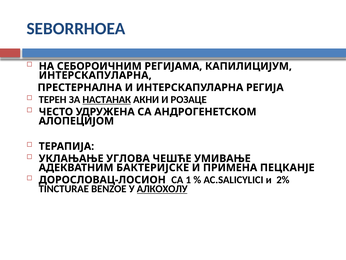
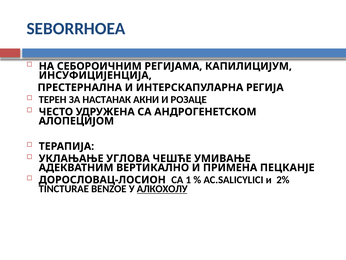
ИНТЕРСКАПУЛАРНА: ИНТЕРСКАПУЛАРНА -> ИНСУФИЦИЈЕНЦИЈА (95, 75)
НАСТАНАК underline: present -> none (107, 99)
БАКТЕРИЈСКЕ: БАКТЕРИЈСКЕ -> ВЕРТИКАЛНО (153, 167)
